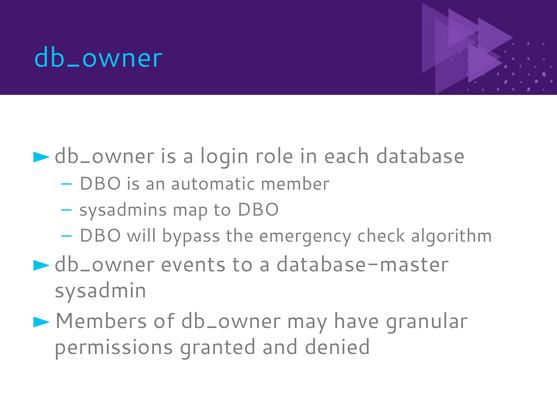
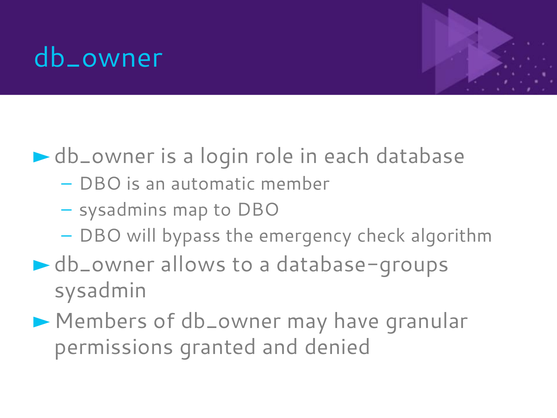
events: events -> allows (193, 264)
database-master: database-master -> database-groups (363, 264)
